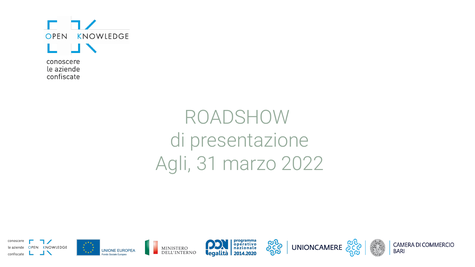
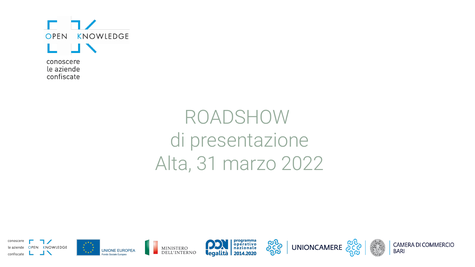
Agli: Agli -> Alta (173, 164)
